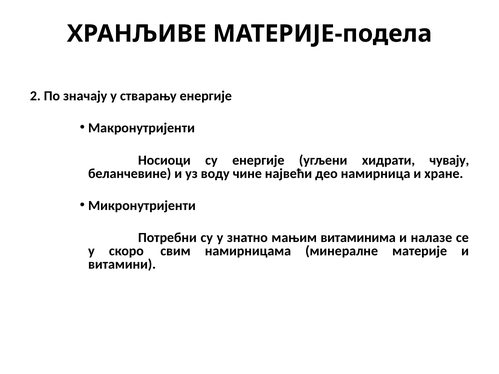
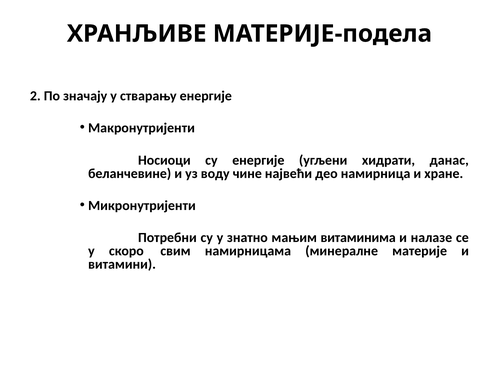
чувају: чувају -> данас (449, 160)
